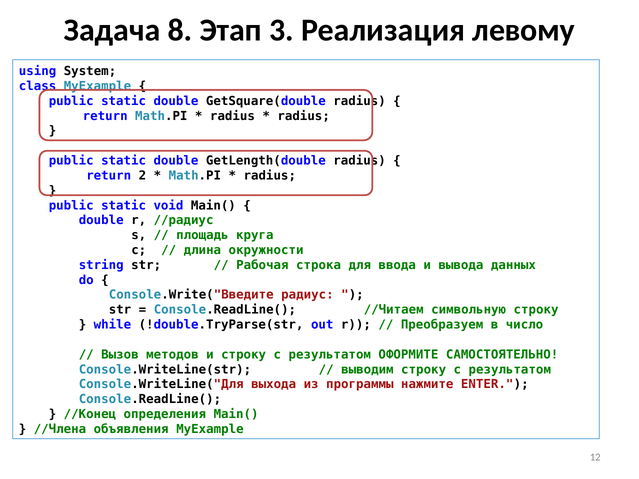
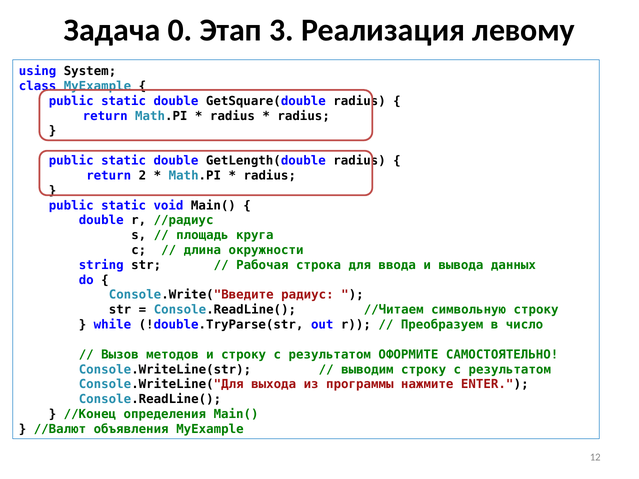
8: 8 -> 0 (180, 30)
//Члена: //Члена -> //Валют (60, 429)
